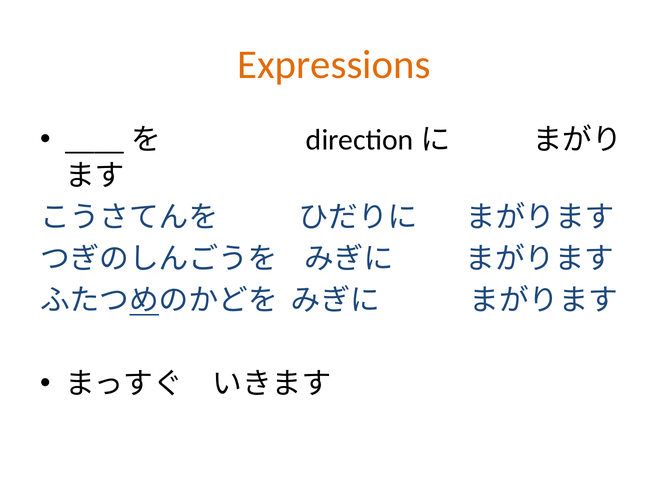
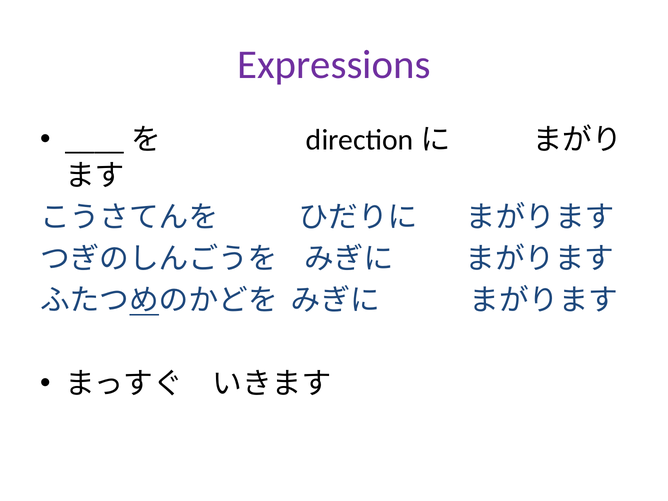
Expressions colour: orange -> purple (334, 65)
